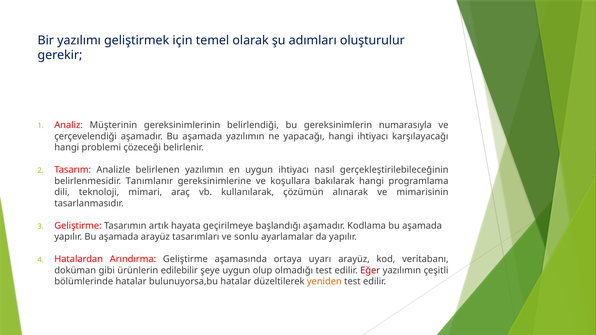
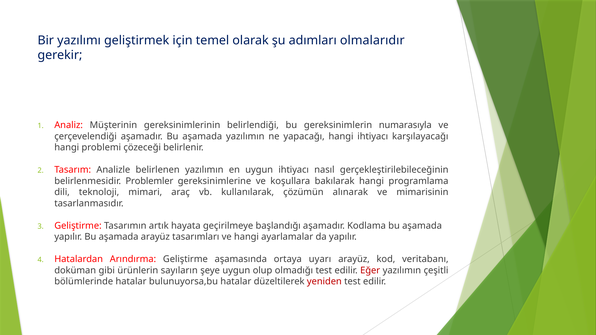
oluşturulur: oluşturulur -> olmalarıdır (372, 40)
Tanımlanır: Tanımlanır -> Problemler (149, 181)
ve sonlu: sonlu -> hangi (246, 237)
edilebilir: edilebilir -> sayıların (179, 271)
yeniden colour: orange -> red (324, 282)
